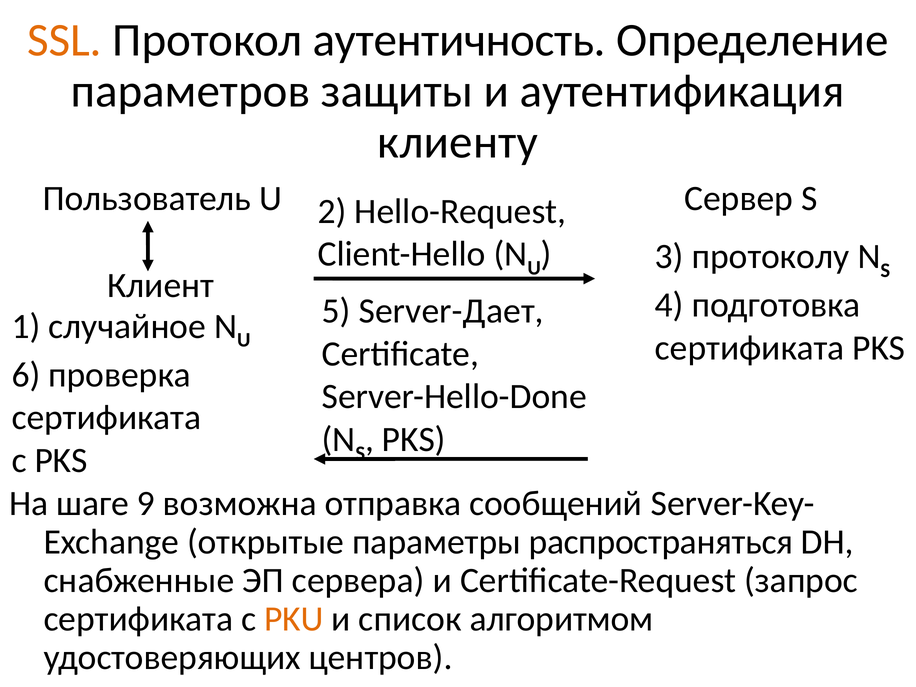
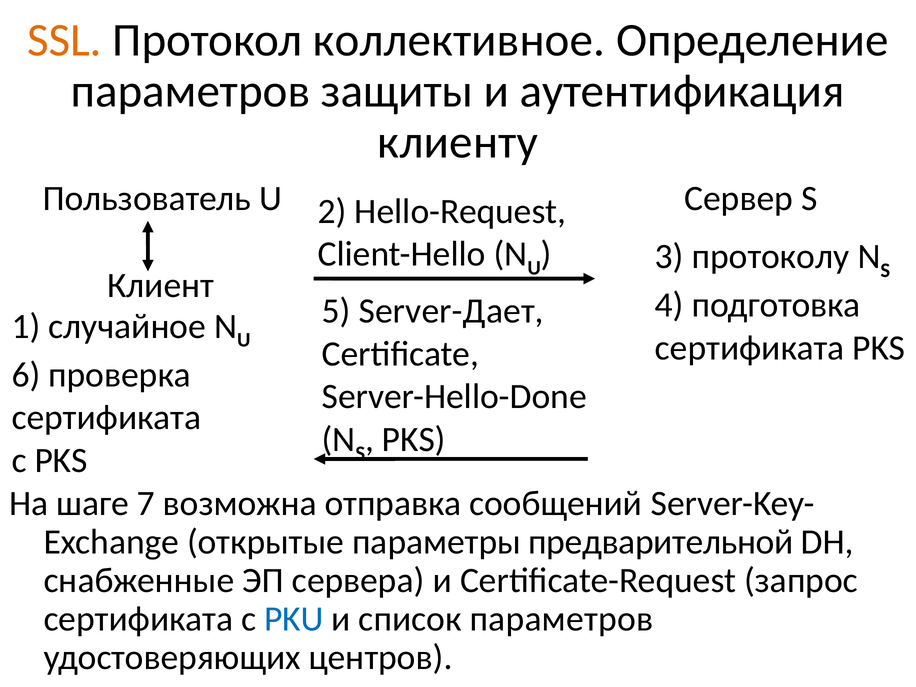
аутентичность: аутентичность -> коллективное (459, 40)
9: 9 -> 7 (146, 503)
распространяться: распространяться -> предварительной (661, 542)
PKU colour: orange -> blue (294, 619)
список алгоритмом: алгоритмом -> параметров (561, 619)
